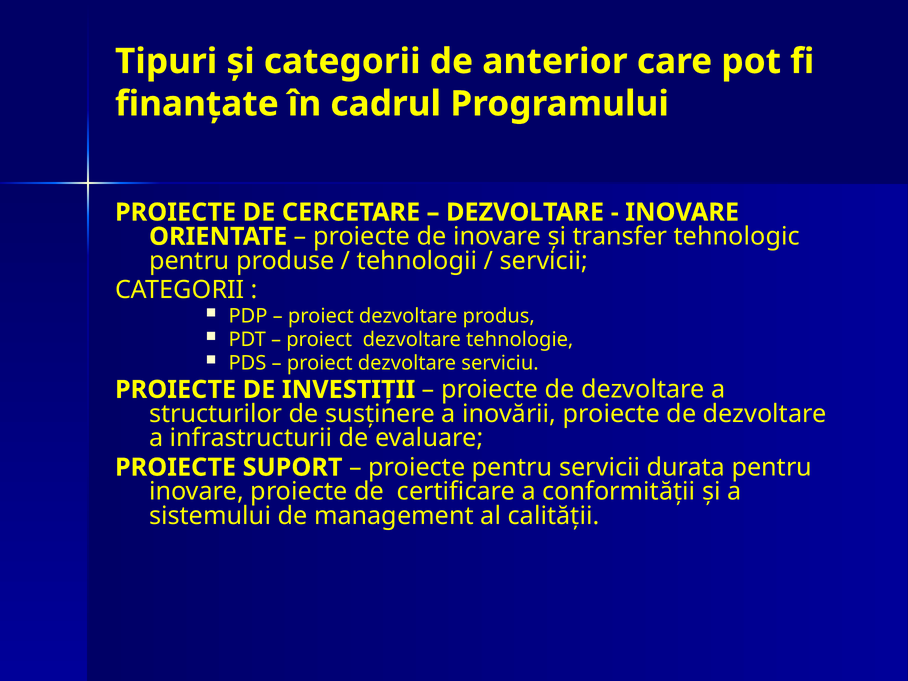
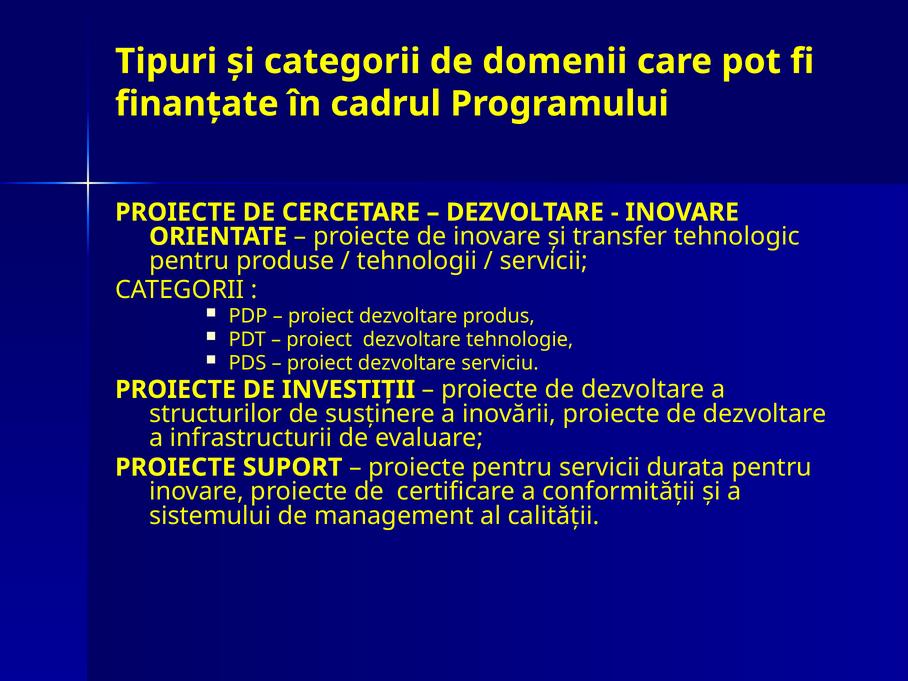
anterior: anterior -> domenii (555, 61)
